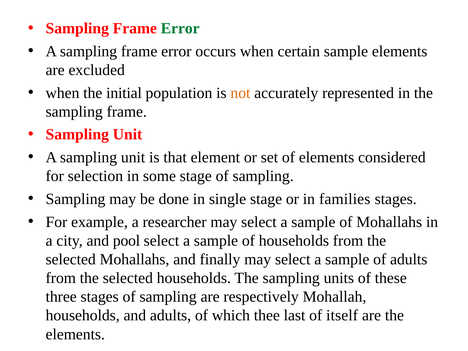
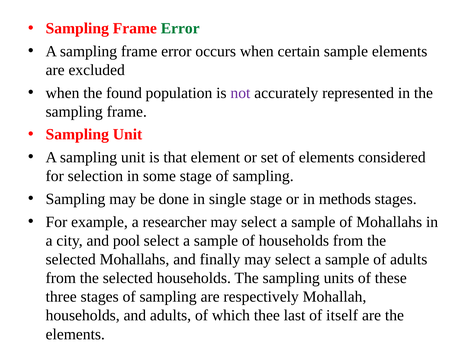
initial: initial -> found (124, 93)
not colour: orange -> purple (240, 93)
families: families -> methods (345, 199)
